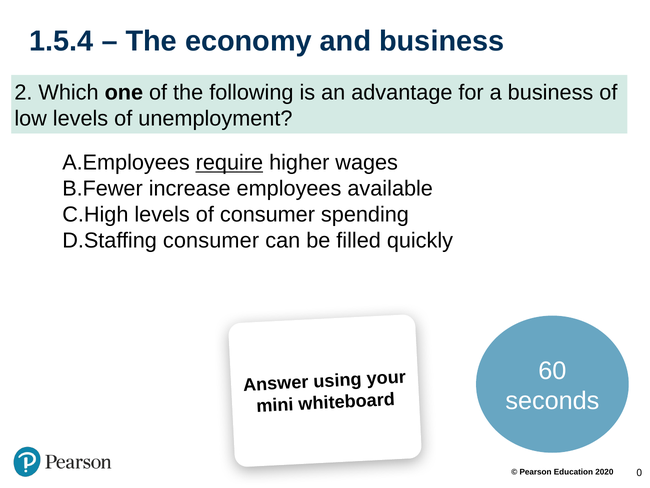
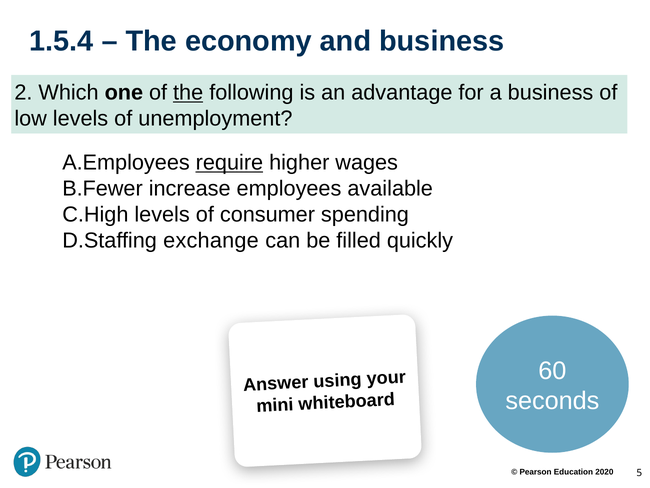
the underline: none -> present (188, 93)
consumer: consumer -> exchange (211, 241)
0: 0 -> 5 (639, 472)
